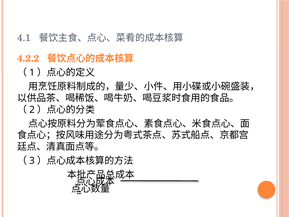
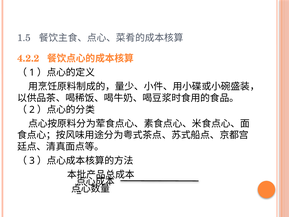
4.1: 4.1 -> 1.5 (24, 38)
